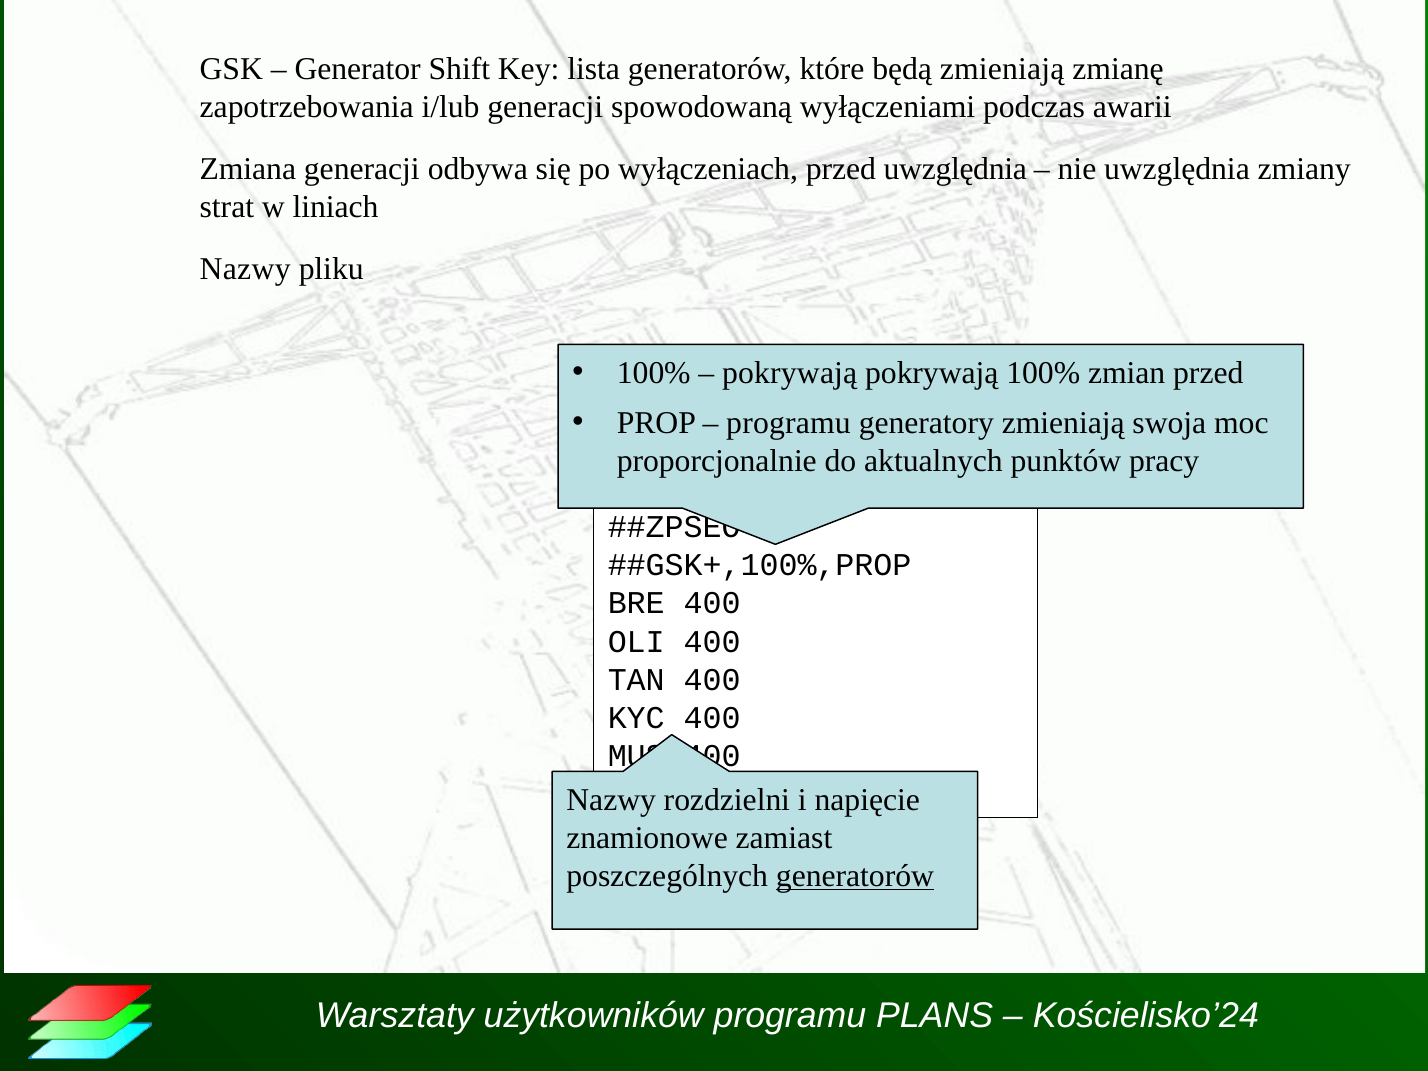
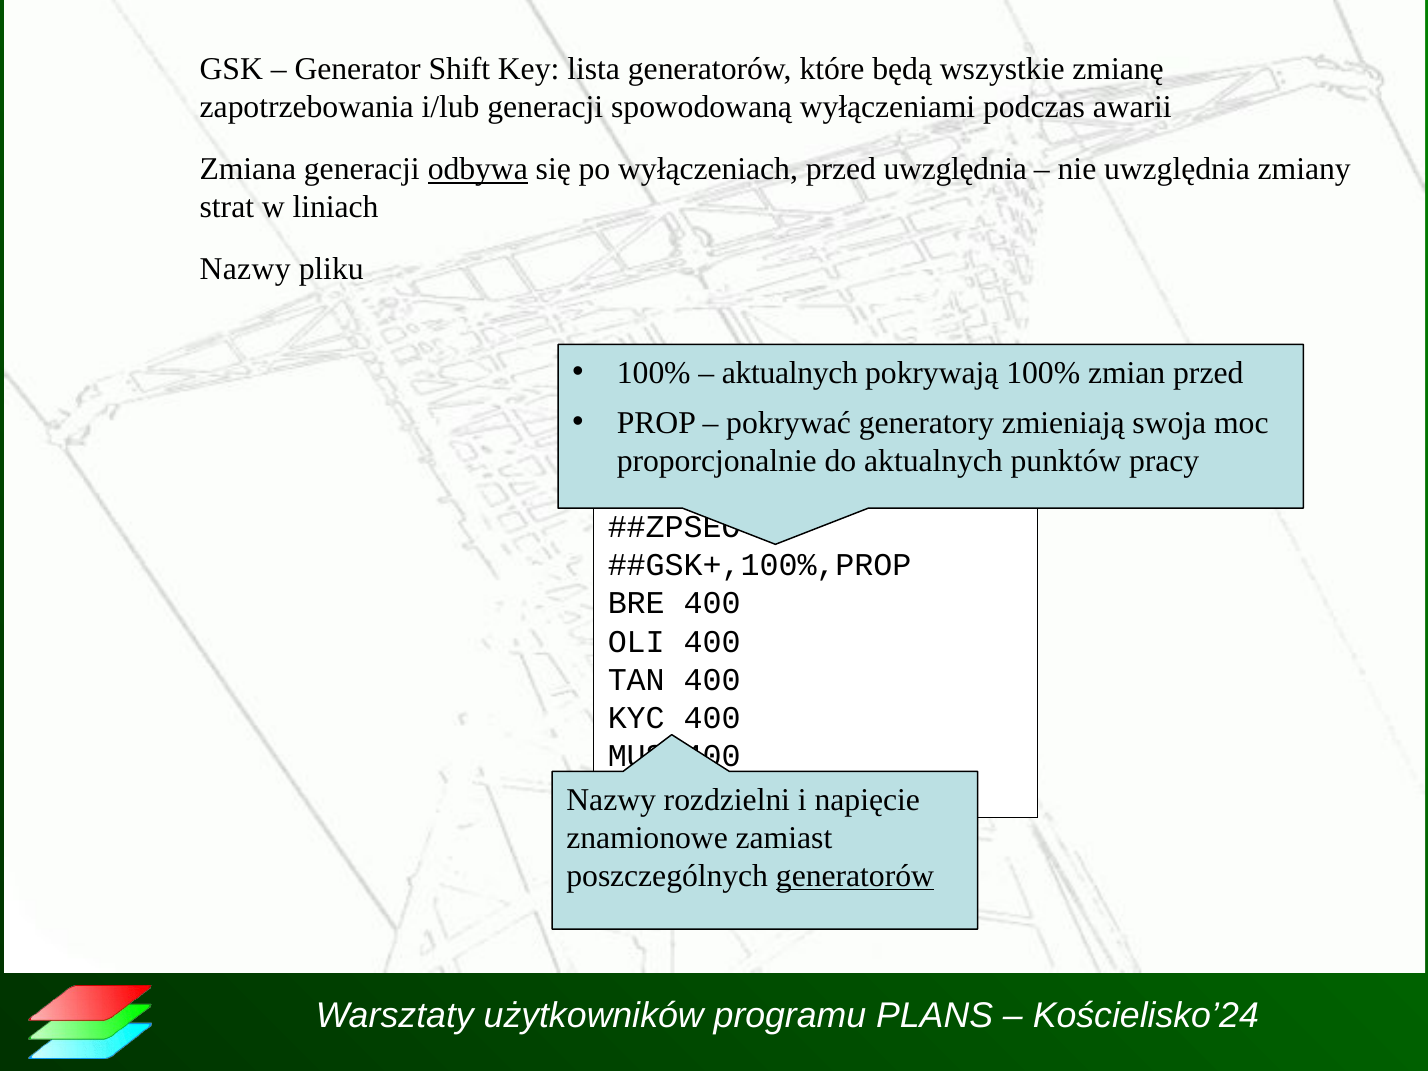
będą zmieniają: zmieniają -> wszystkie (1002, 69)
odbywa underline: none -> present (478, 169)
pokrywają: pokrywają -> aktualnych (790, 373)
programu: programu -> pokrywać (789, 423)
